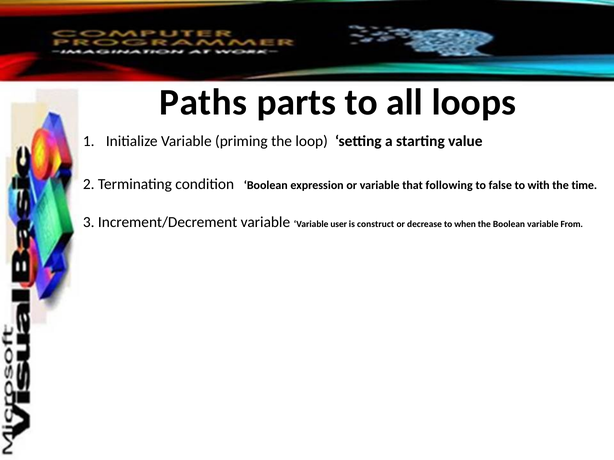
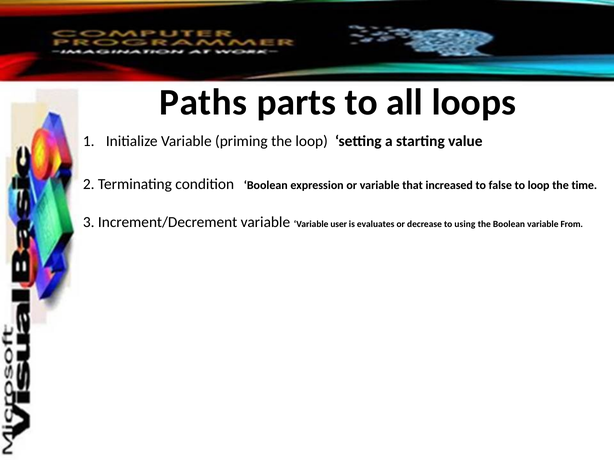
following: following -> increased (449, 185)
to with: with -> loop (539, 185)
construct: construct -> evaluates (376, 224)
when: when -> using (465, 224)
